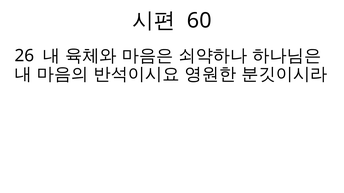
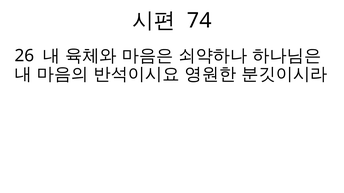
60: 60 -> 74 (199, 21)
